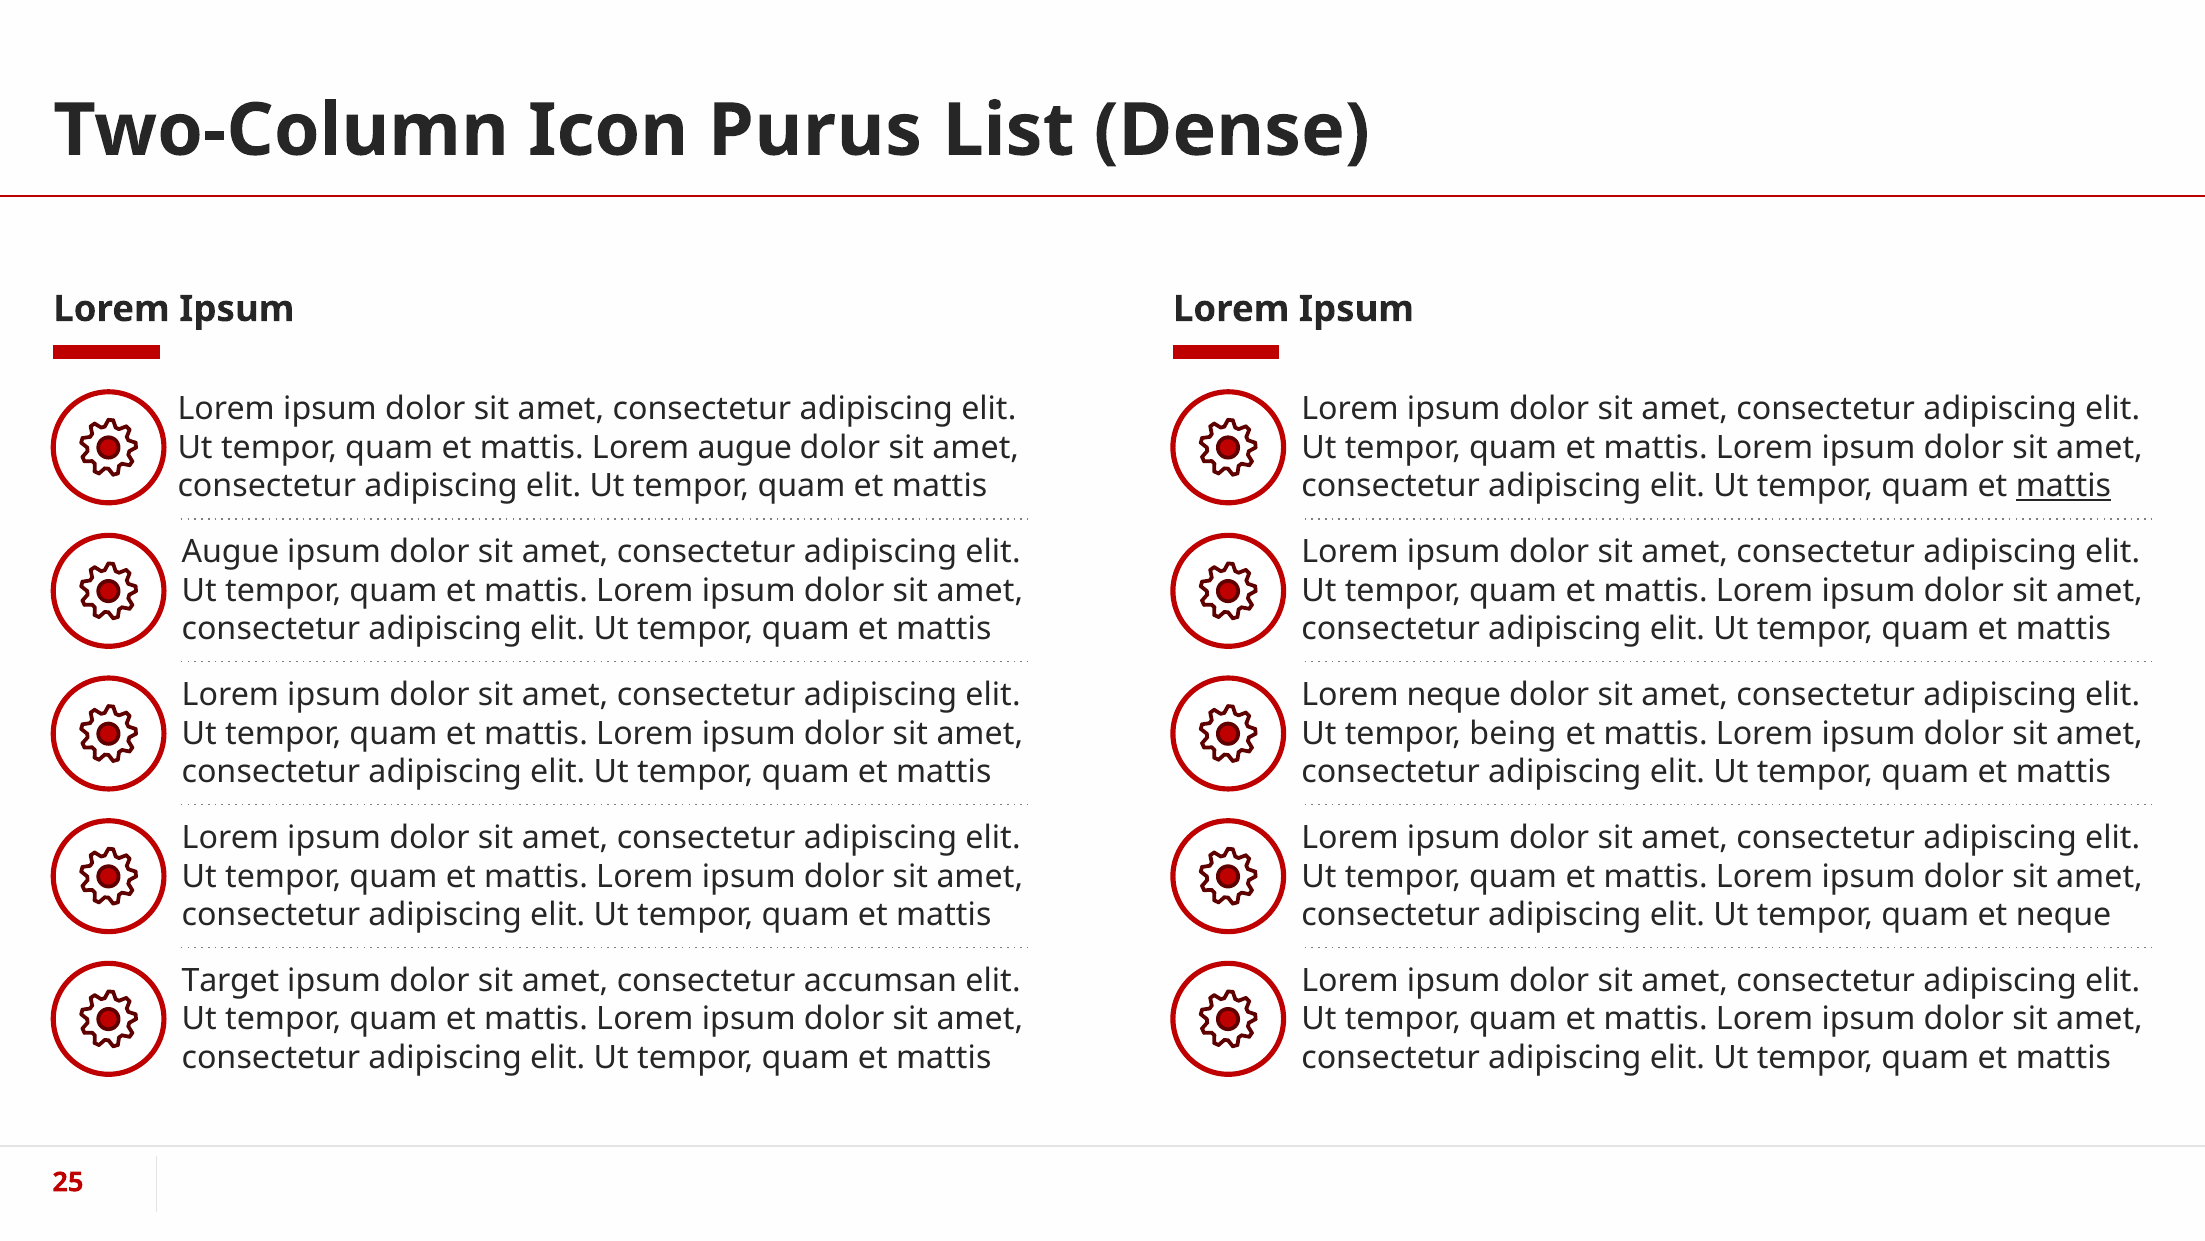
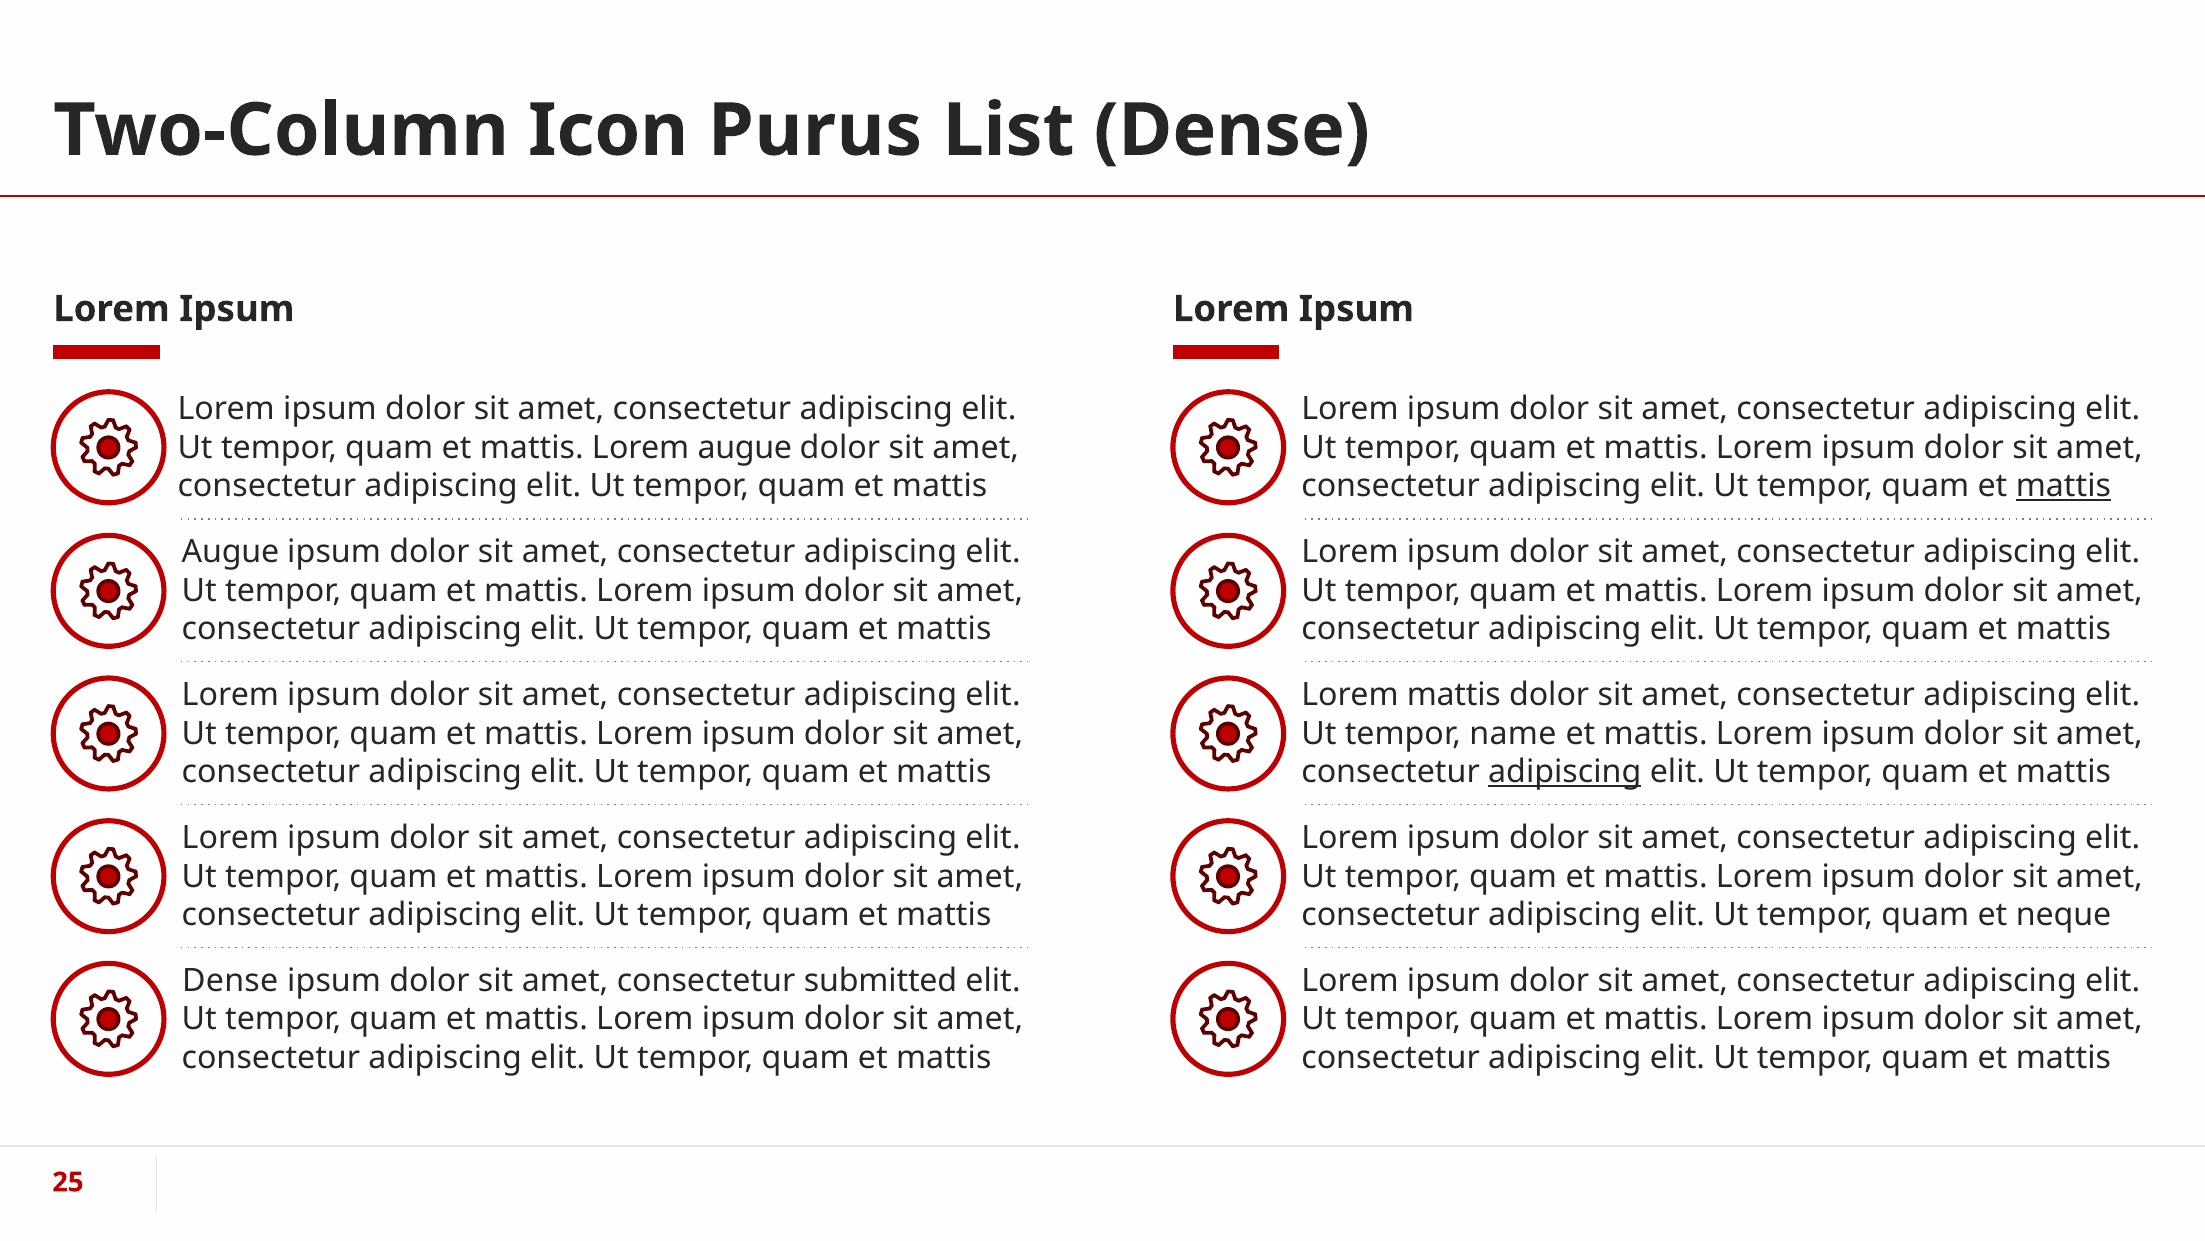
Lorem neque: neque -> mattis (1454, 694)
being: being -> name (1513, 733)
adipiscing underline: none -> present (1565, 772)
Target: Target -> Dense (230, 980)
accumsan: accumsan -> submitted (881, 980)
